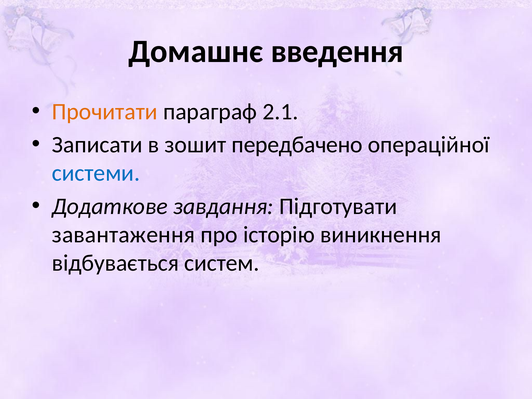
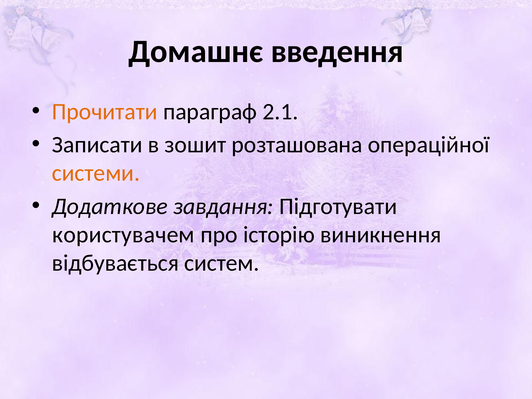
передбачено: передбачено -> розташована (297, 145)
системи colour: blue -> orange (96, 173)
завантаження: завантаження -> користувачем (123, 235)
